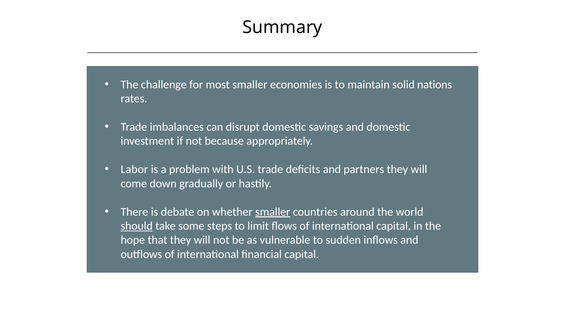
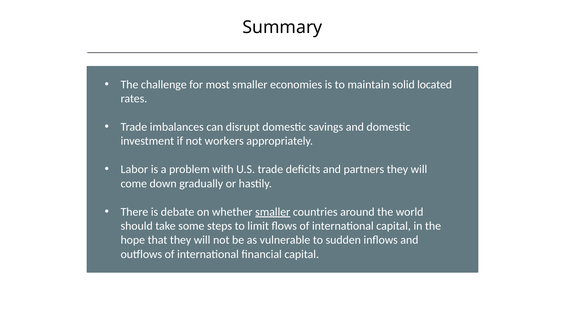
nations: nations -> located (435, 84)
because: because -> workers (224, 141)
should underline: present -> none (137, 226)
